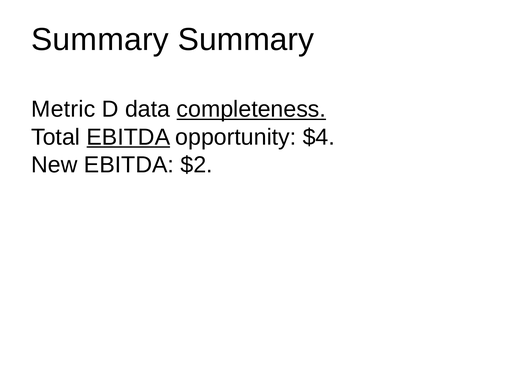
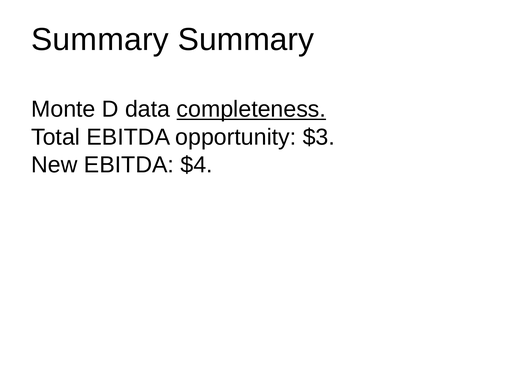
Metric: Metric -> Monte (63, 109)
EBITDA underline: present -> none (128, 137)
$4: $4 -> $3 (319, 137)
$2: $2 -> $4 (197, 165)
